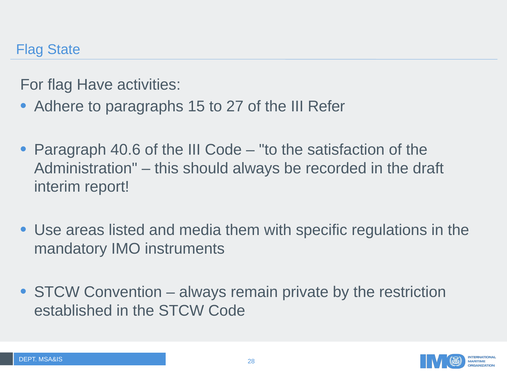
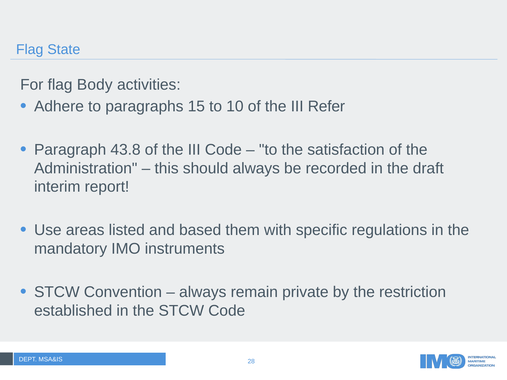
Have: Have -> Body (95, 85)
27: 27 -> 10 (235, 106)
40.6: 40.6 -> 43.8 (126, 150)
media: media -> based (200, 230)
